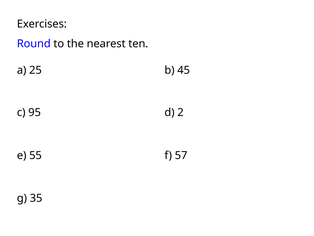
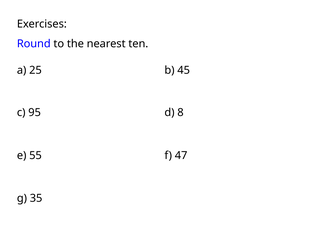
2: 2 -> 8 (180, 112)
57: 57 -> 47 (181, 155)
